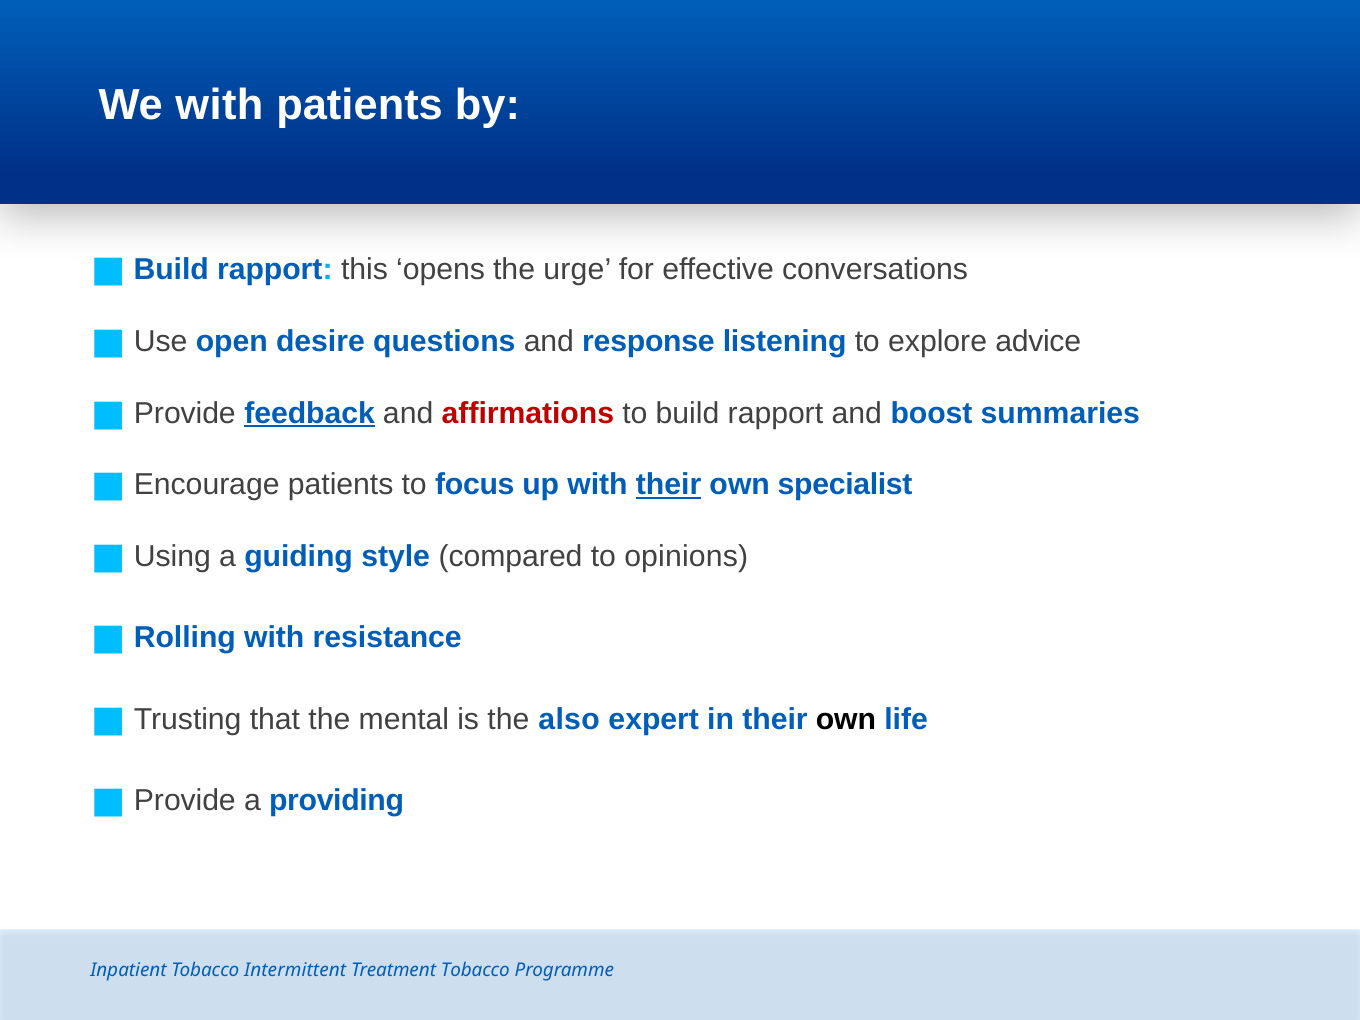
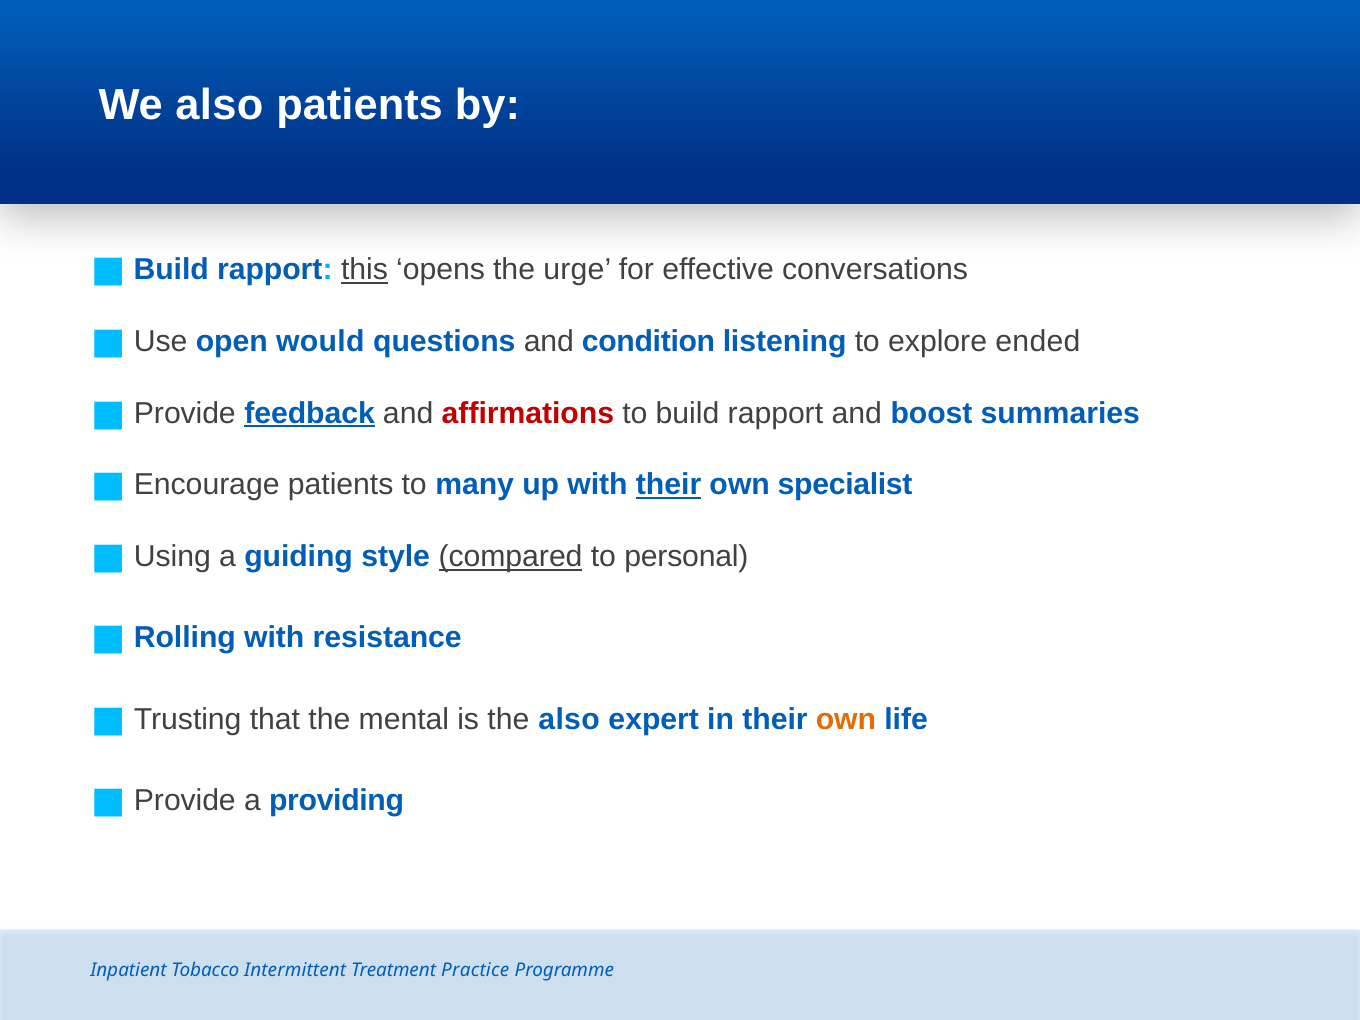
We with: with -> also (219, 105)
this underline: none -> present (364, 270)
desire: desire -> would (320, 341)
response: response -> condition (648, 341)
advice: advice -> ended (1038, 341)
focus: focus -> many (475, 485)
compared underline: none -> present (511, 557)
opinions: opinions -> personal (686, 557)
own colour: black -> orange (846, 719)
Treatment Tobacco: Tobacco -> Practice (475, 970)
